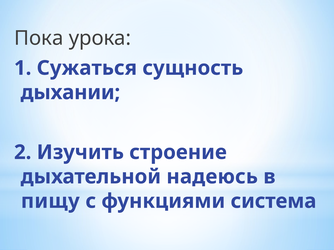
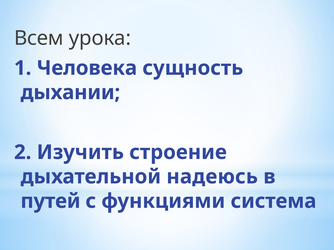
Пока: Пока -> Всем (39, 38)
Сужаться: Сужаться -> Человека (87, 68)
пищу: пищу -> путей (51, 202)
